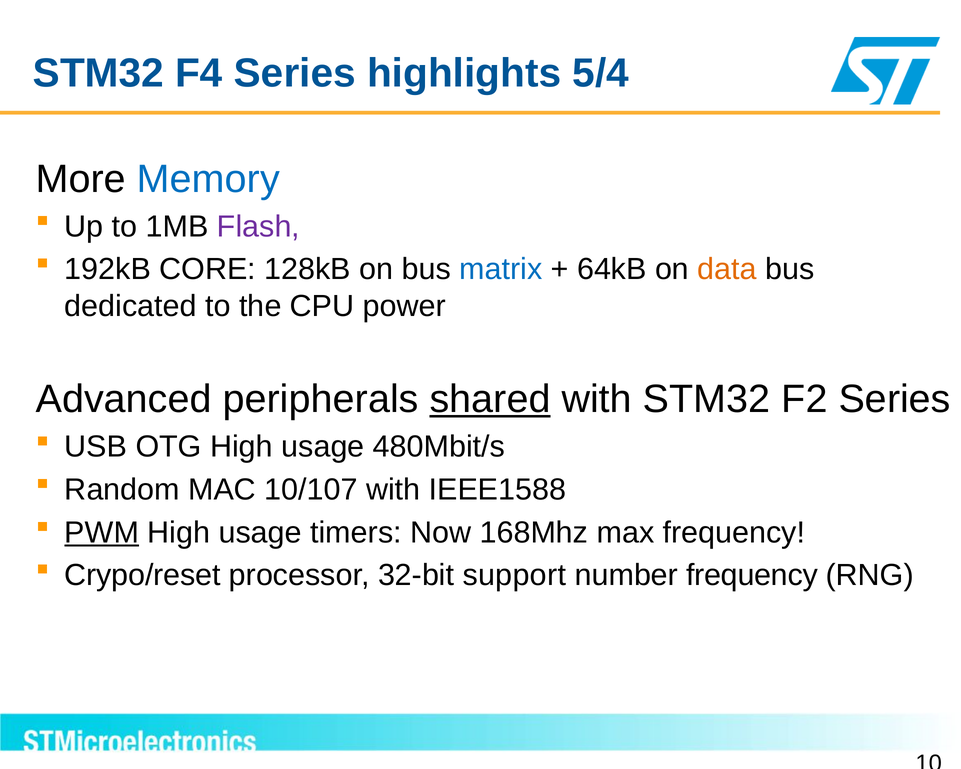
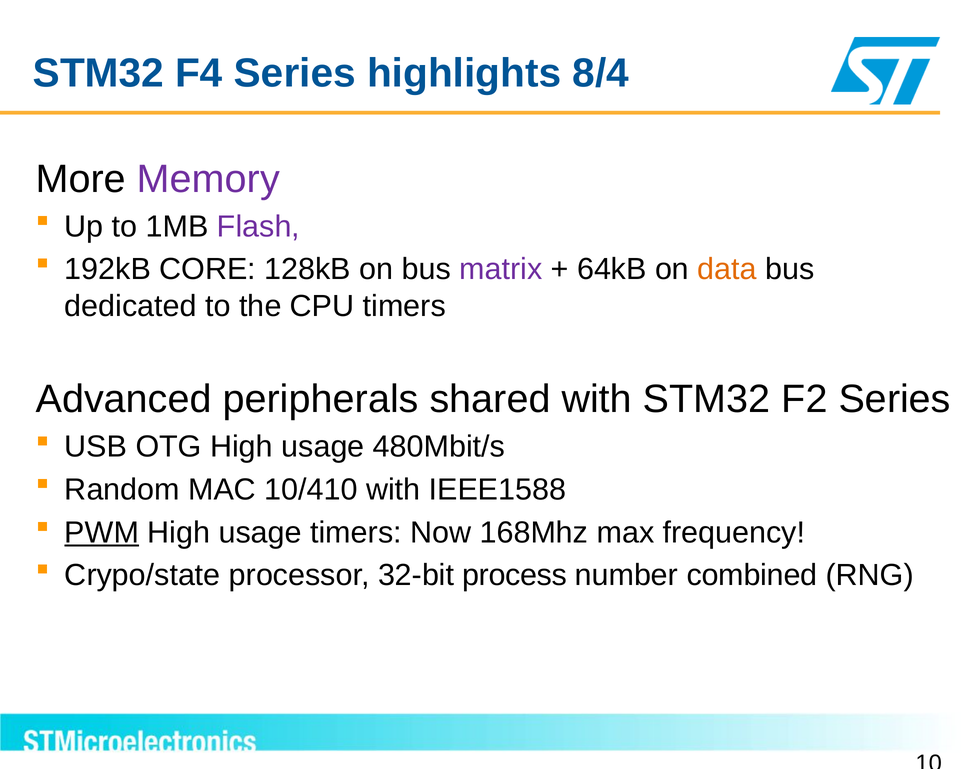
5/4: 5/4 -> 8/4 (601, 73)
Memory colour: blue -> purple (208, 179)
matrix colour: blue -> purple (501, 269)
CPU power: power -> timers (404, 306)
shared underline: present -> none (490, 399)
10/107: 10/107 -> 10/410 (311, 490)
Crypo/reset: Crypo/reset -> Crypo/state (142, 575)
support: support -> process (515, 575)
number frequency: frequency -> combined (752, 575)
